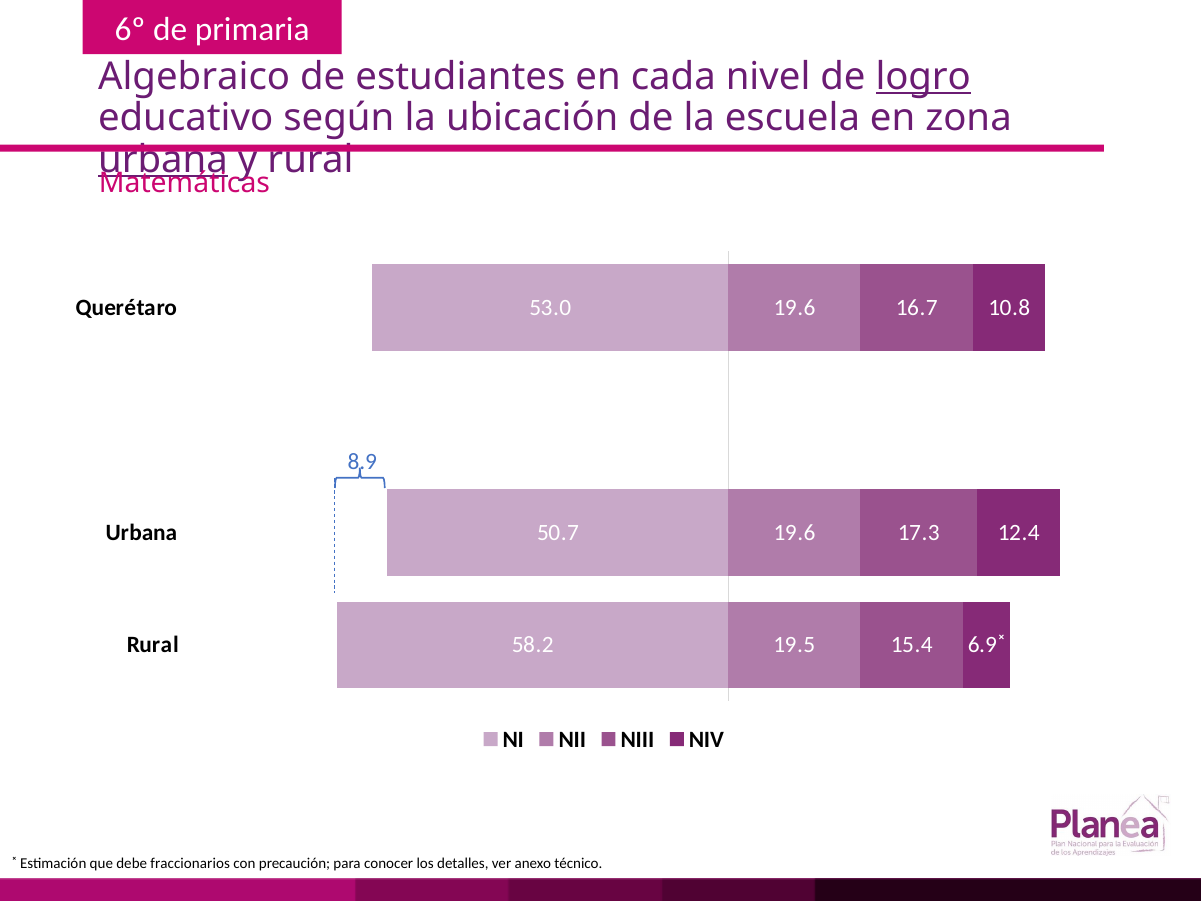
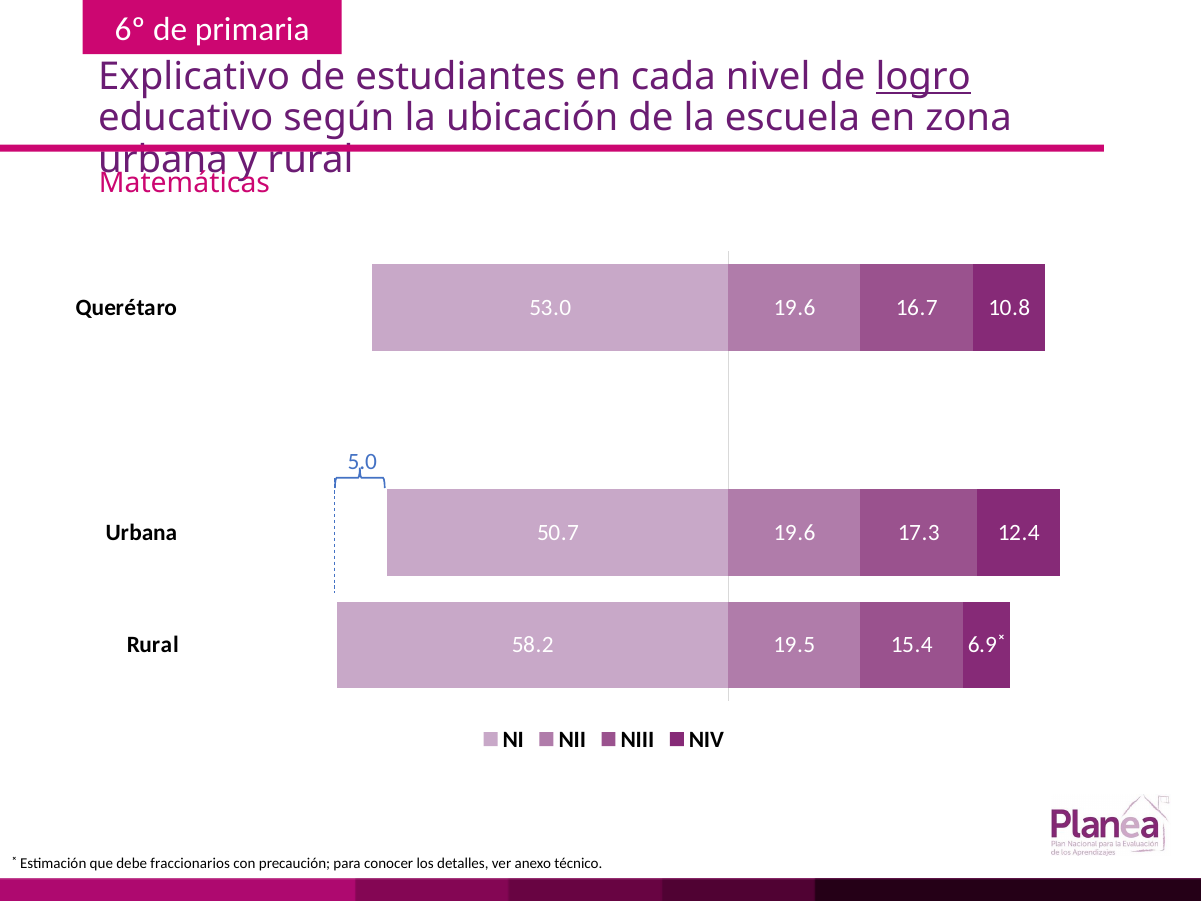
Algebraico: Algebraico -> Explicativo (194, 77)
urbana underline: present -> none (163, 159)
8.9: 8.9 -> 5.0 (362, 462)
